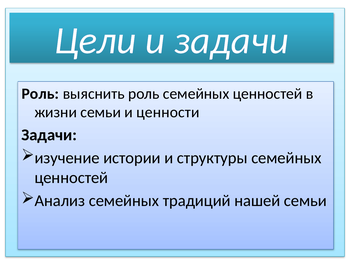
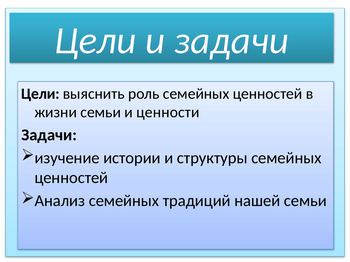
Роль: Роль -> Цели (40, 94)
